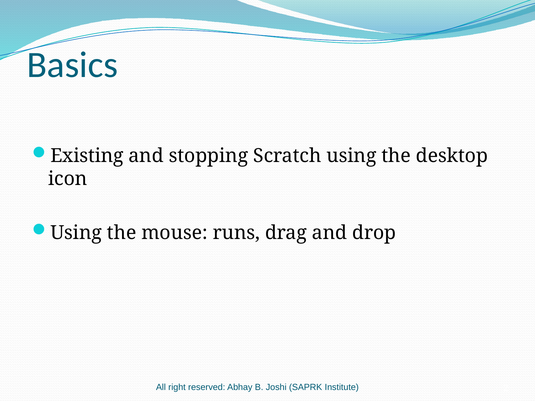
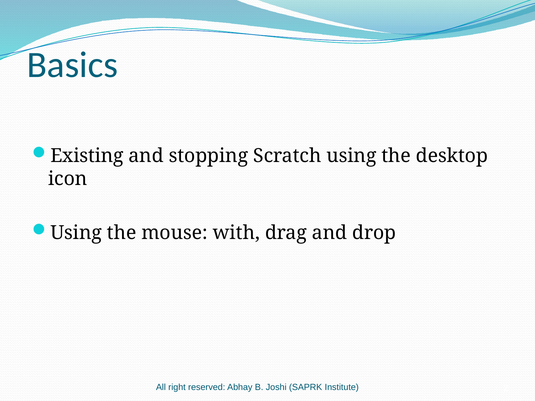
runs: runs -> with (236, 233)
